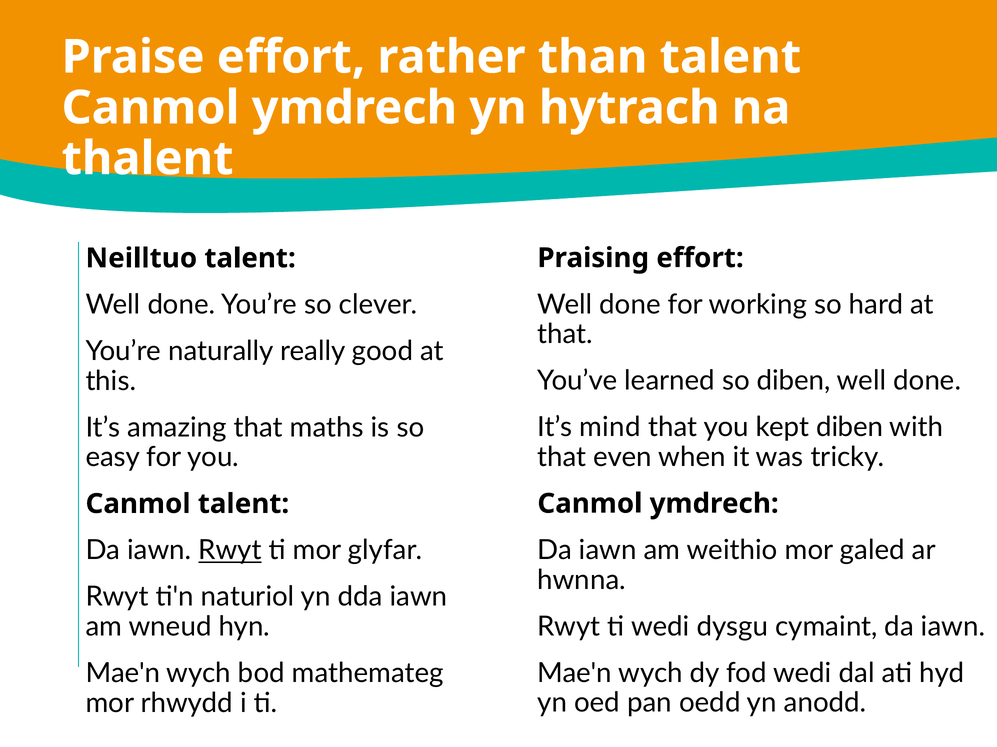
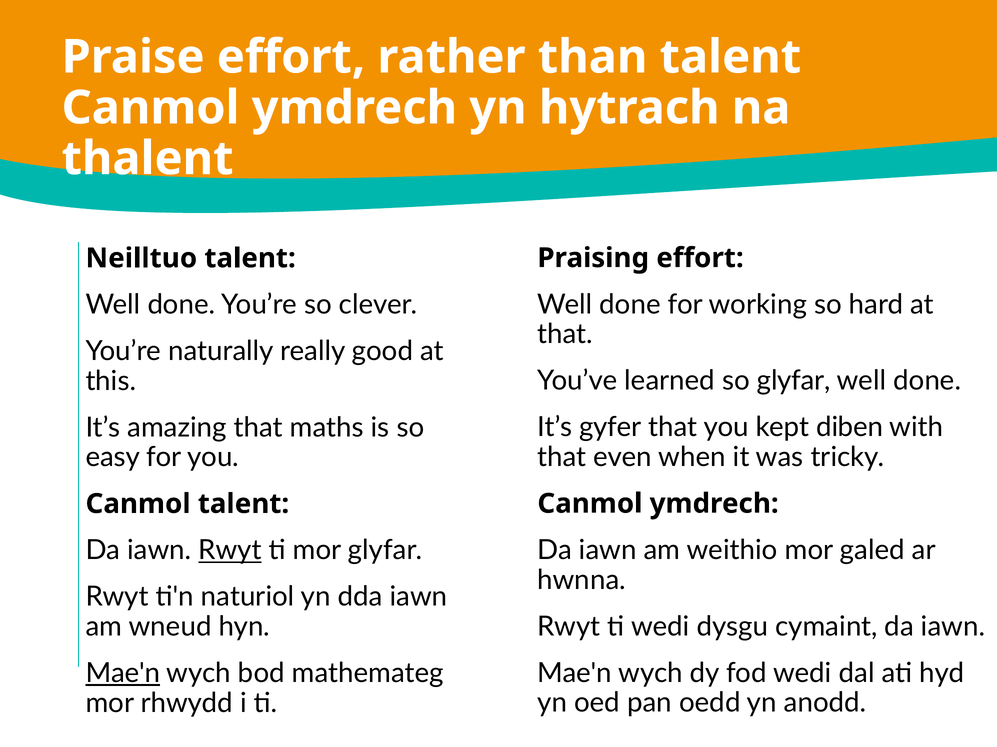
so diben: diben -> glyfar (794, 381)
mind: mind -> gyfer (610, 428)
Mae'n underline: none -> present (123, 674)
